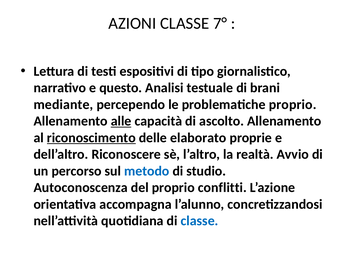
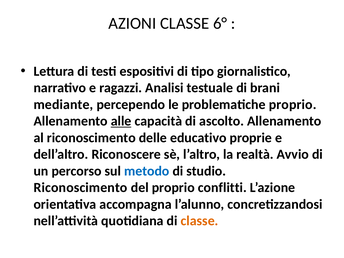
7°: 7° -> 6° (220, 23)
questo: questo -> ragazzi (121, 88)
riconoscimento underline: present -> none (91, 138)
elaborato: elaborato -> educativo (198, 138)
Autoconoscenza: Autoconoscenza -> Riconoscimento (81, 188)
classe colour: blue -> orange (200, 221)
